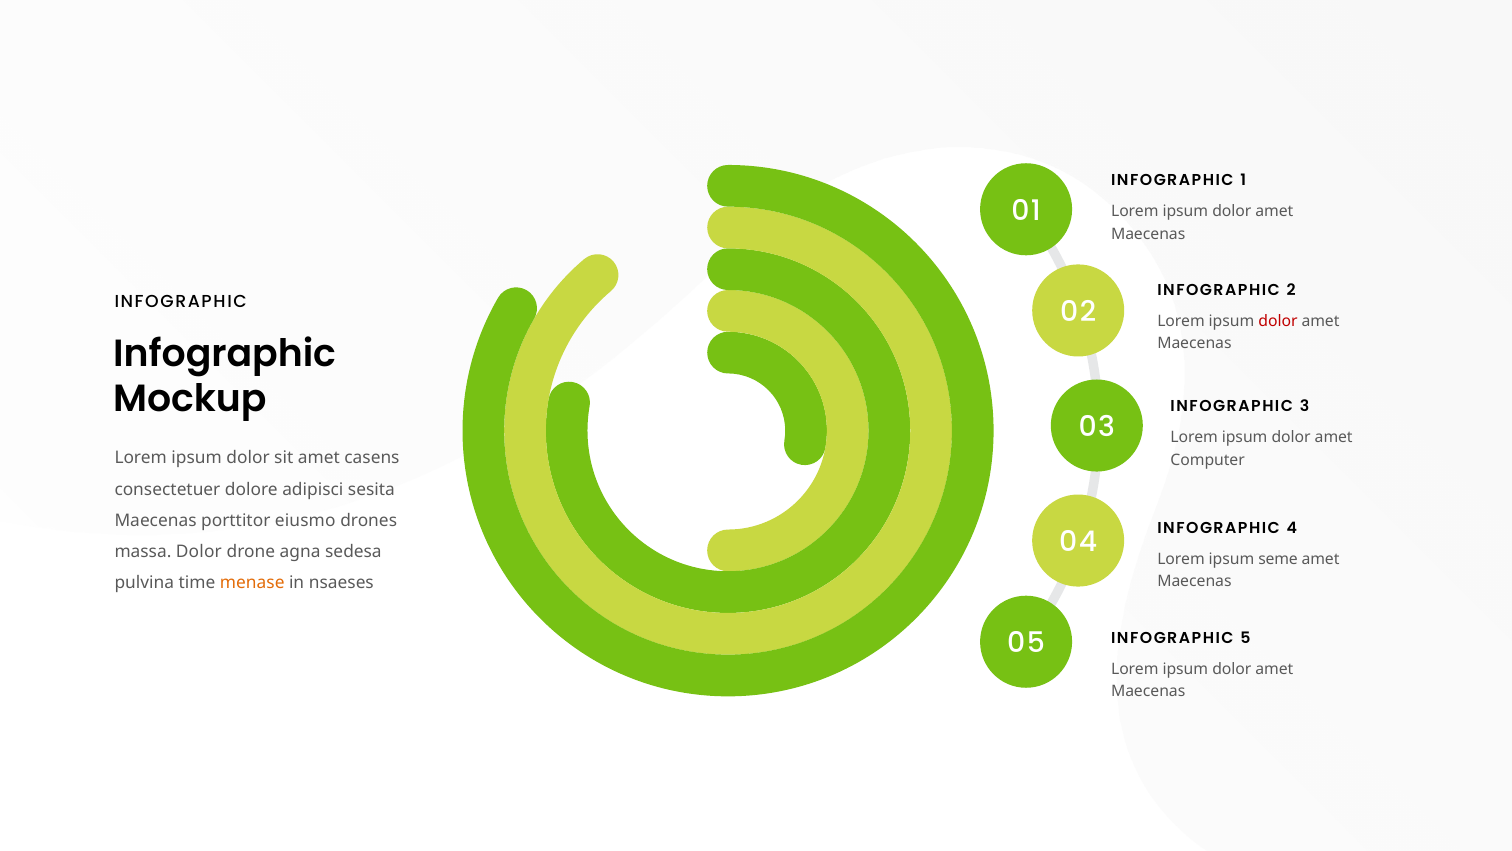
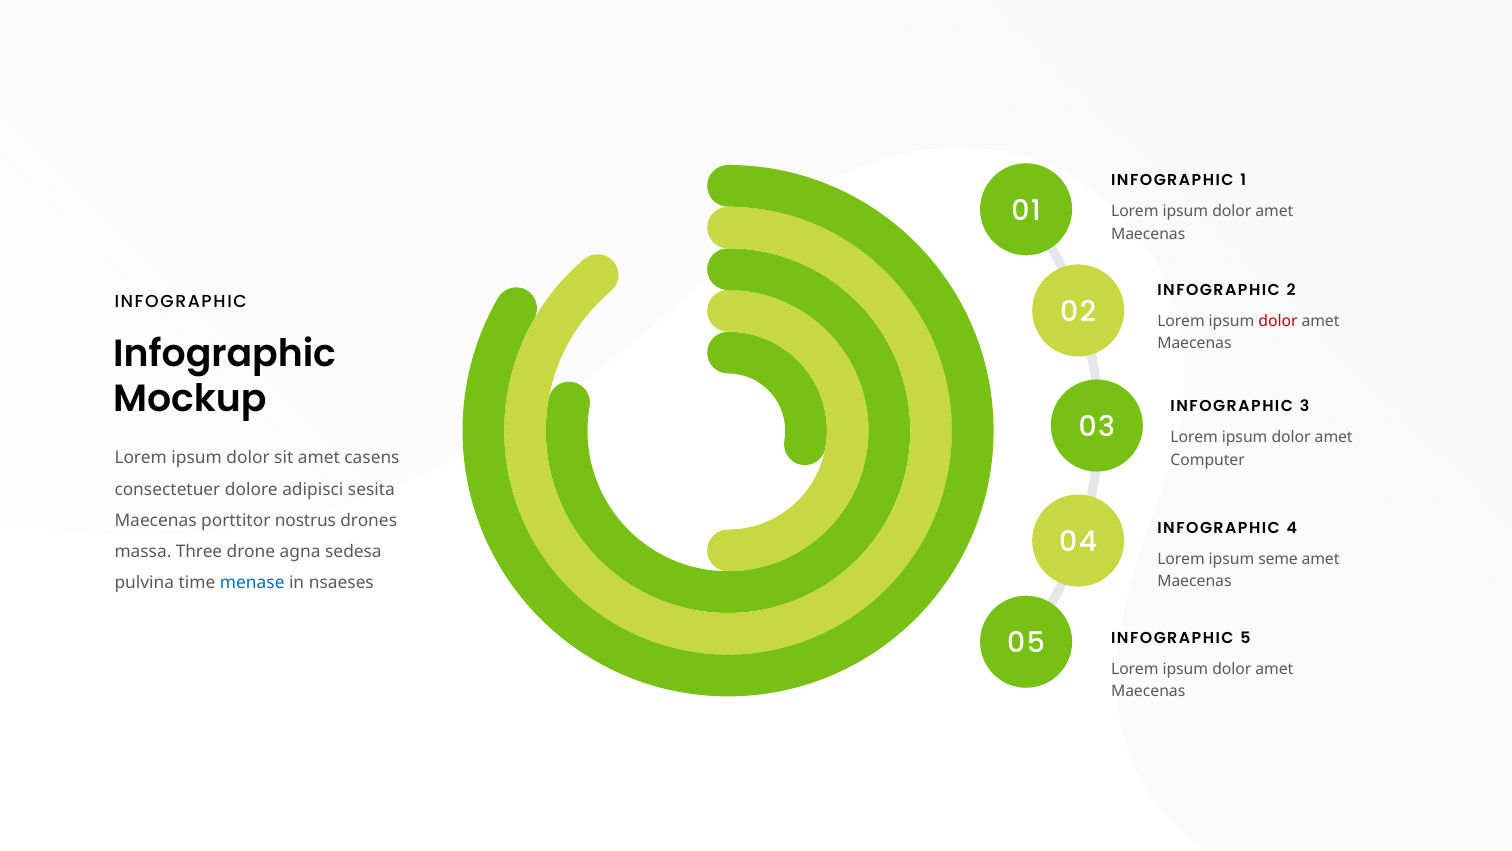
eiusmo: eiusmo -> nostrus (305, 520)
massa Dolor: Dolor -> Three (199, 552)
menase colour: orange -> blue (252, 583)
